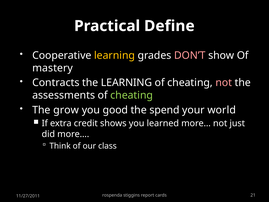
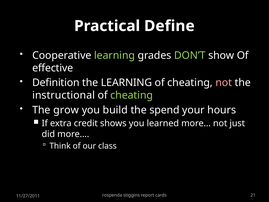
learning colour: yellow -> light green (115, 55)
DON’T colour: pink -> light green (190, 55)
mastery: mastery -> effective (53, 68)
Contracts: Contracts -> Definition (56, 83)
assessments: assessments -> instructional (64, 95)
good: good -> build (115, 110)
world: world -> hours (222, 110)
